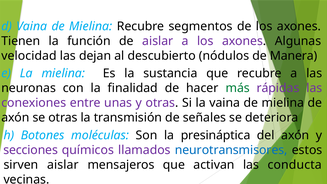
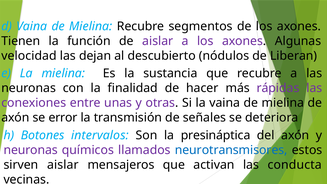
Manera: Manera -> Liberan (294, 56)
más colour: green -> black (238, 88)
se otras: otras -> error (63, 118)
moléculas: moléculas -> intervalos (100, 135)
secciones: secciones -> neuronas (31, 150)
